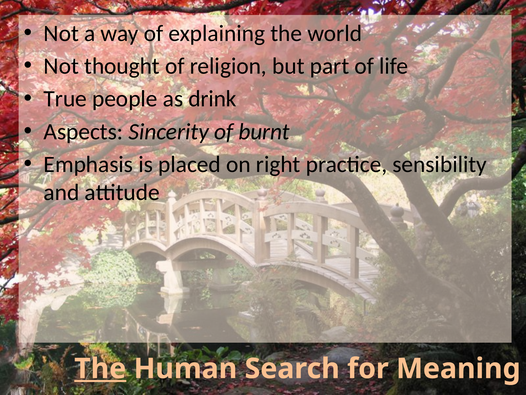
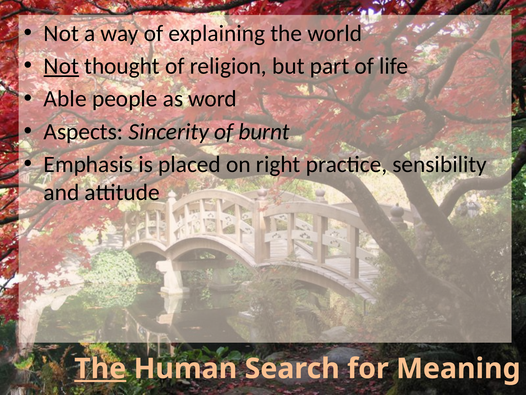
Not underline: none -> present (61, 66)
True: True -> Able (65, 99)
drink: drink -> word (212, 99)
